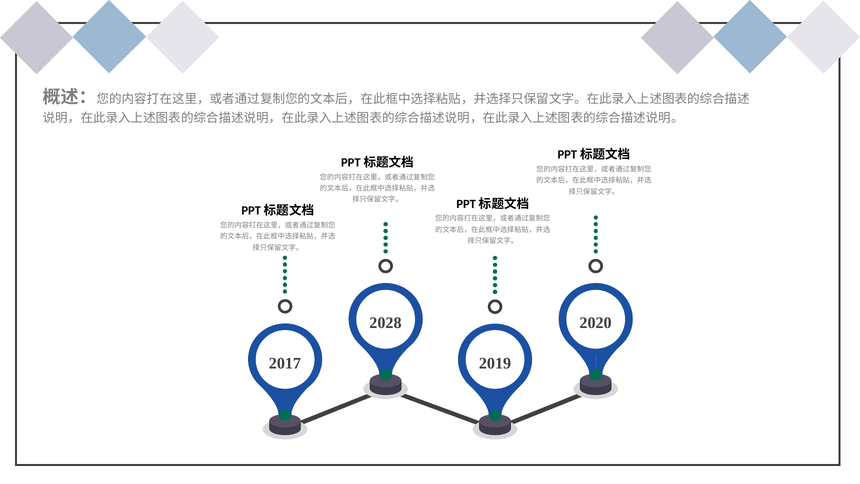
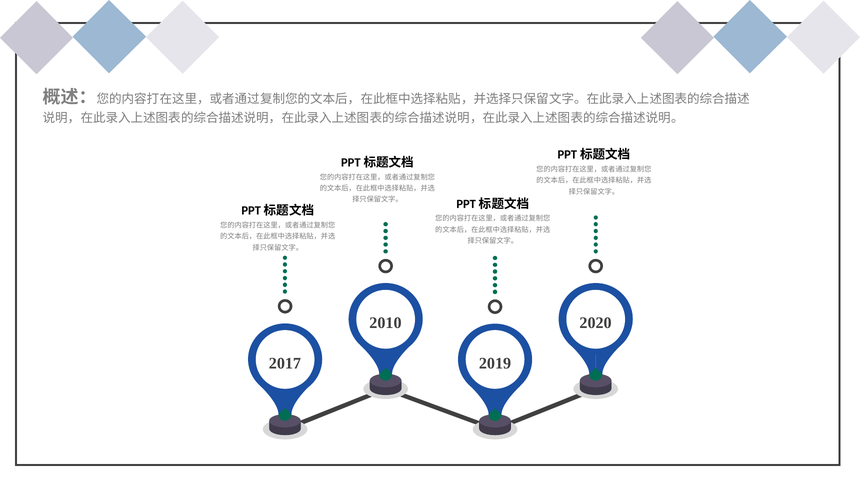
2028: 2028 -> 2010 (385, 323)
